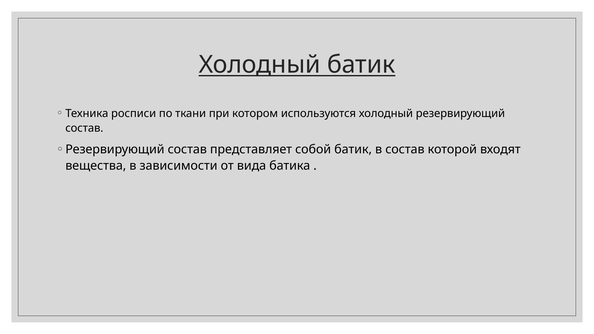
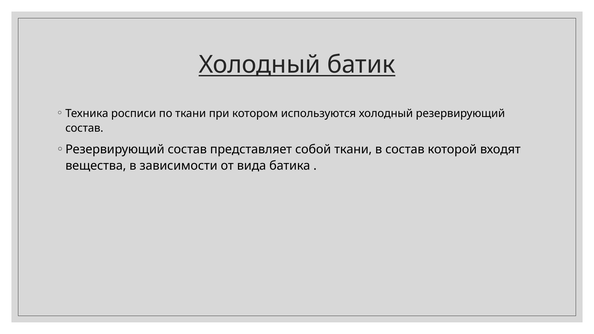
собой батик: батик -> ткани (353, 149)
